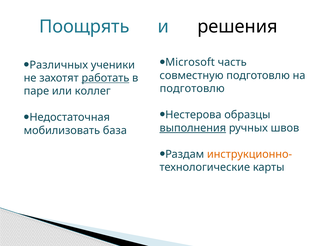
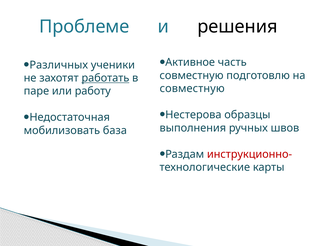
Поощрять: Поощрять -> Проблеме (84, 27)
Microsoft: Microsoft -> Активное (190, 62)
подготовлю: подготовлю -> совместную (192, 89)
коллег: коллег -> работу (93, 91)
выполнения underline: present -> none (193, 128)
инструкционно- colour: orange -> red (250, 154)
